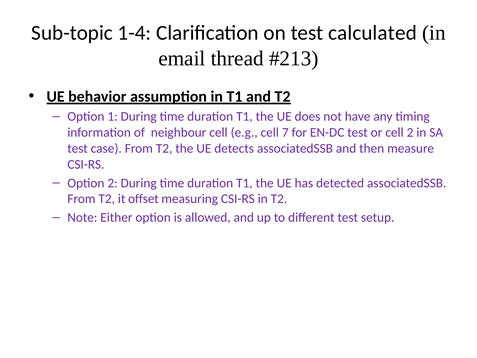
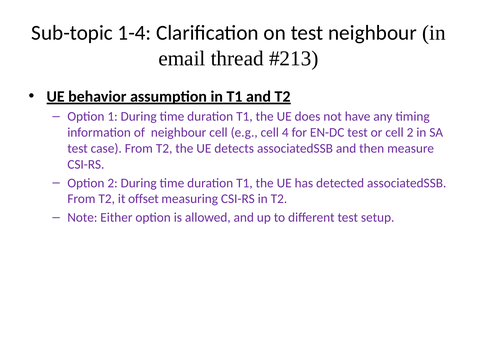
test calculated: calculated -> neighbour (372, 33)
7: 7 -> 4 (285, 132)
